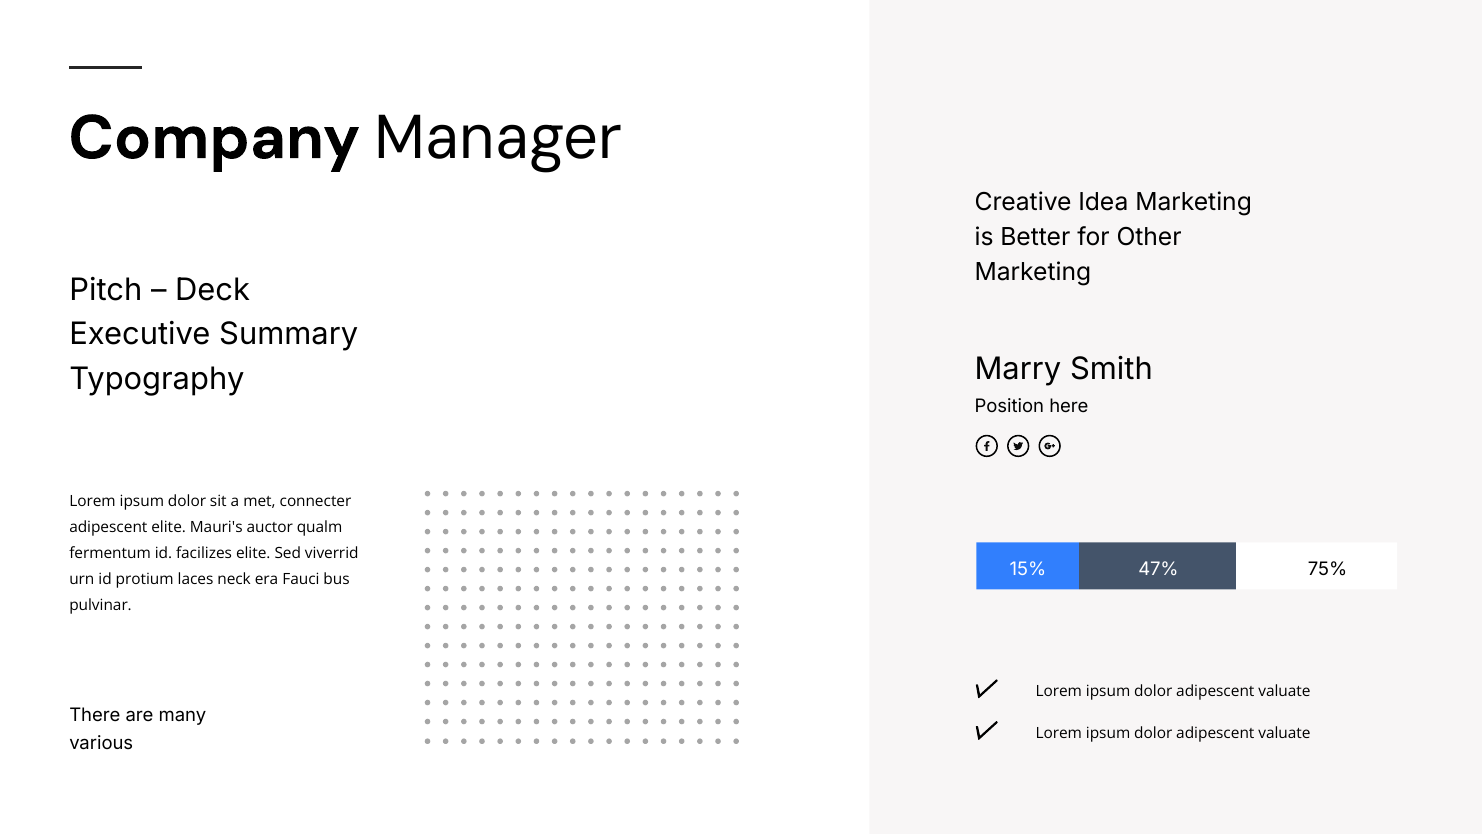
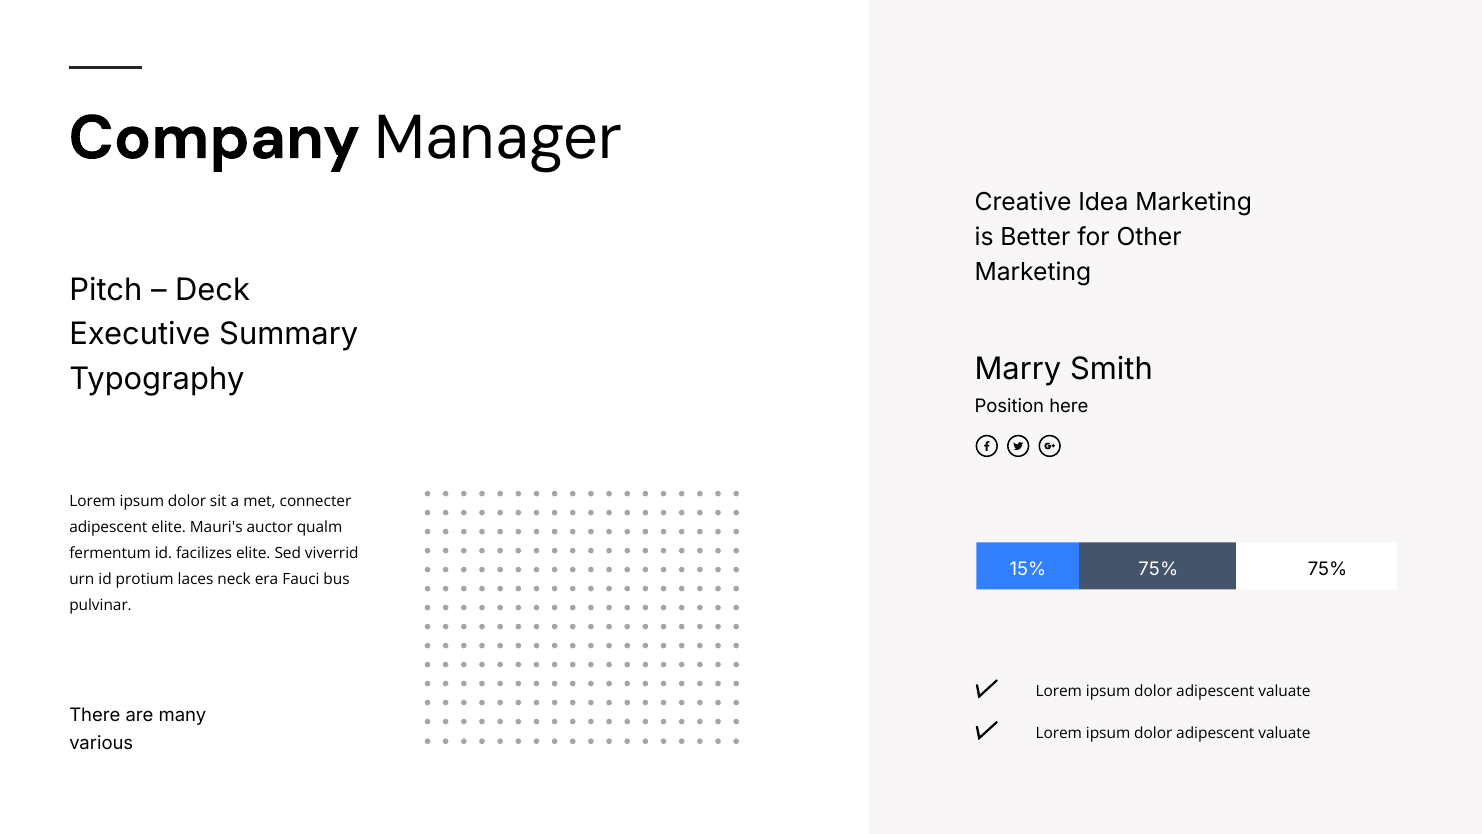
47%: 47% -> 75% (1158, 569)
